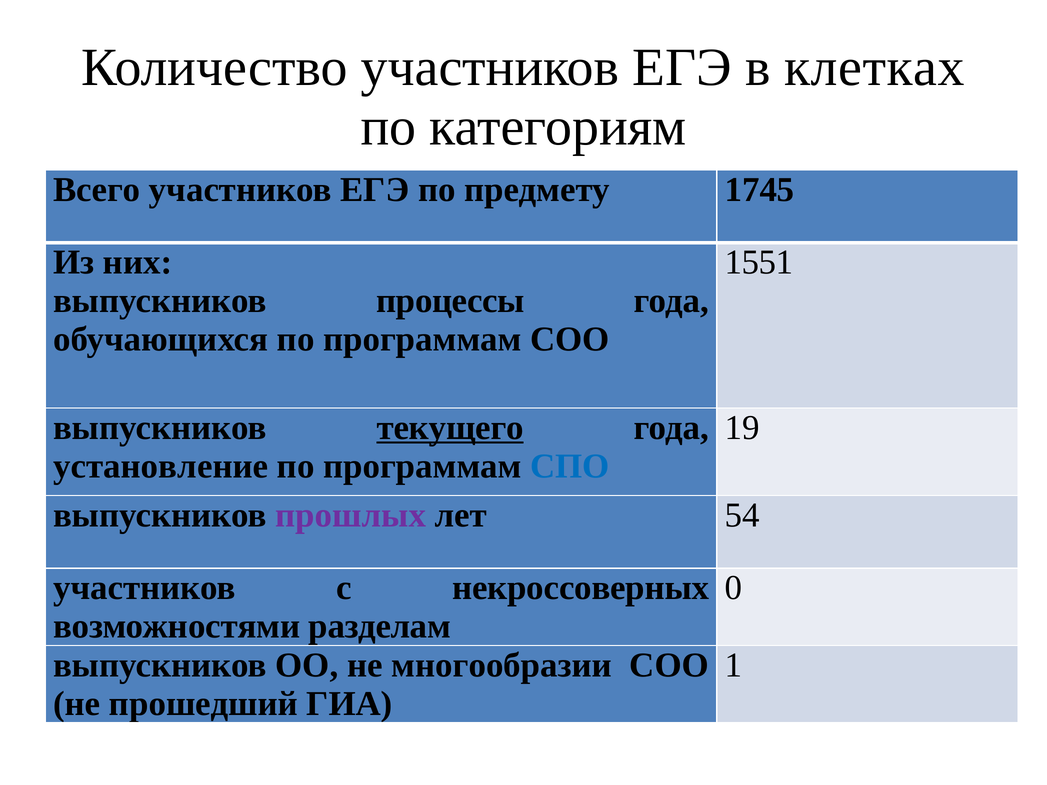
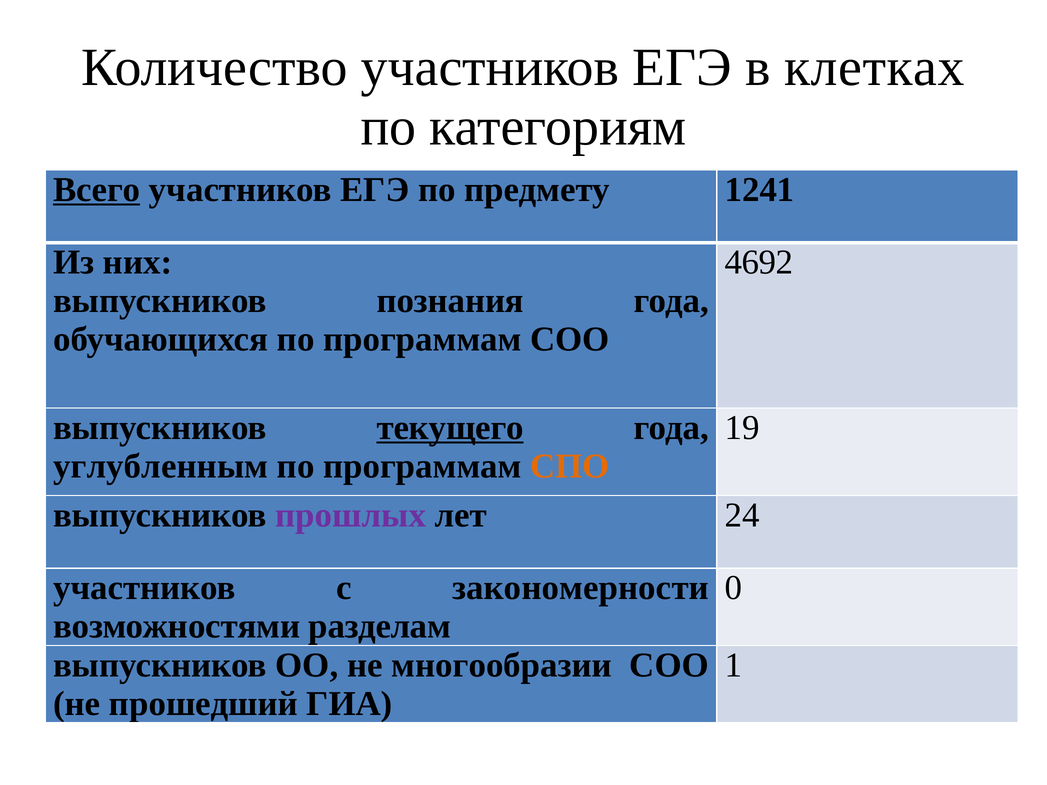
Всего underline: none -> present (97, 190)
1745: 1745 -> 1241 (760, 190)
1551: 1551 -> 4692 (759, 262)
процессы: процессы -> познания (450, 301)
установление: установление -> углубленным (161, 466)
СПО colour: blue -> orange (570, 466)
54: 54 -> 24 (742, 515)
некроссоверных: некроссоверных -> закономерности (580, 588)
